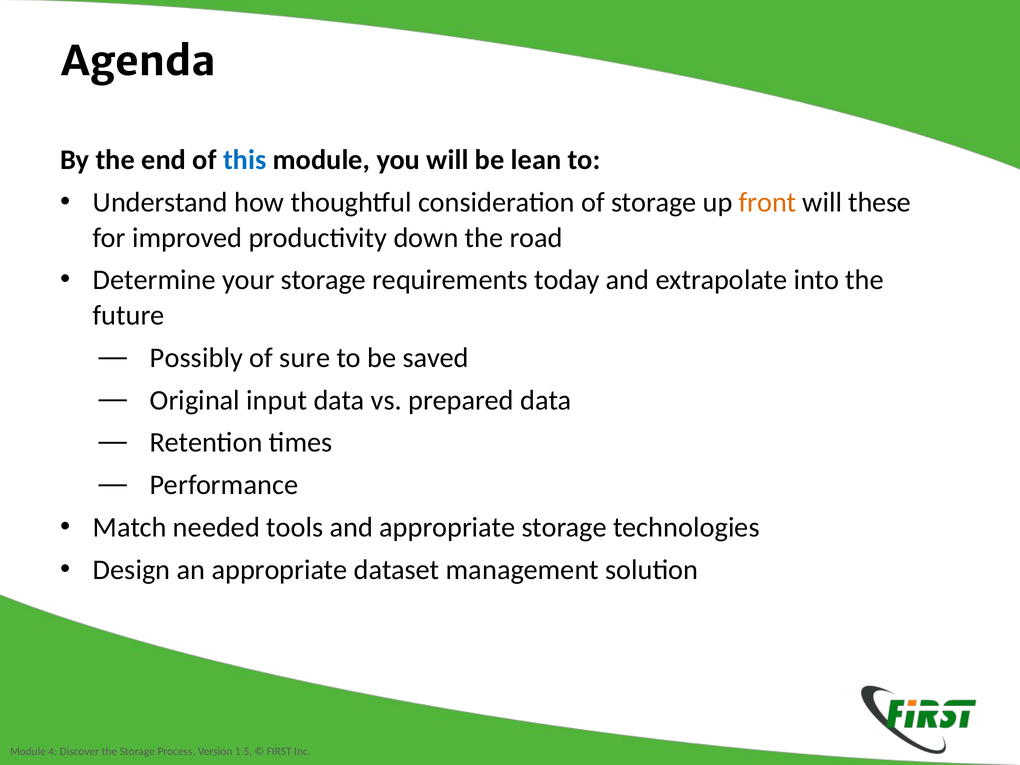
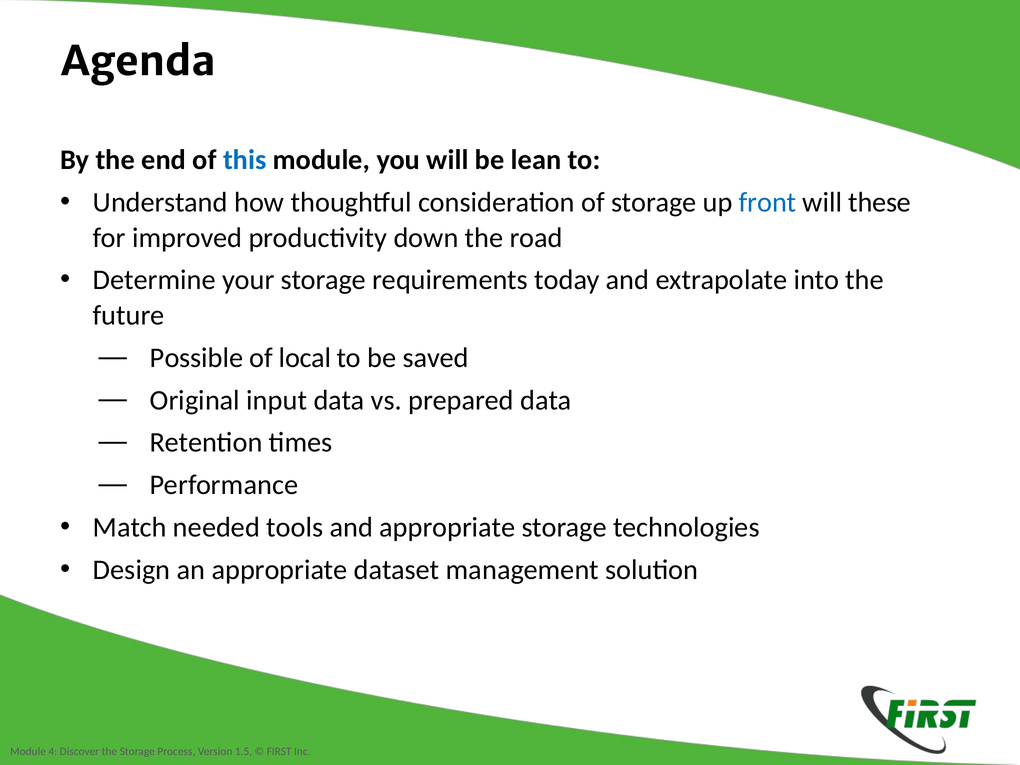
front colour: orange -> blue (768, 202)
Possibly: Possibly -> Possible (197, 358)
sure: sure -> local (305, 358)
